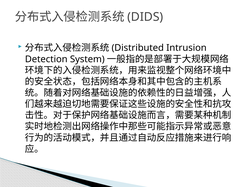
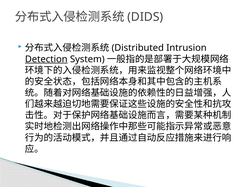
Detection underline: none -> present (46, 59)
